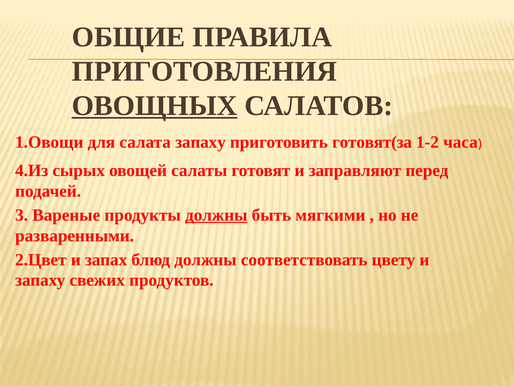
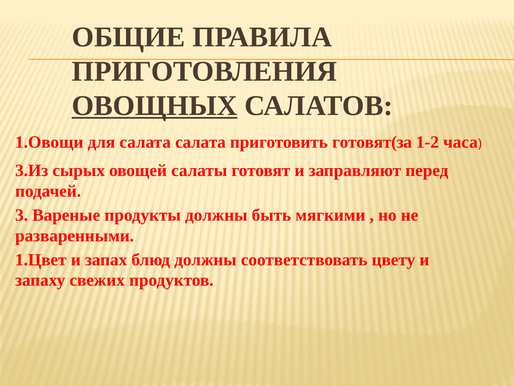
салата запаху: запаху -> салата (200, 142)
4.Из: 4.Из -> 3.Из (32, 170)
должны underline: present -> none (216, 215)
2.Цвет: 2.Цвет -> 1.Цвет (41, 259)
